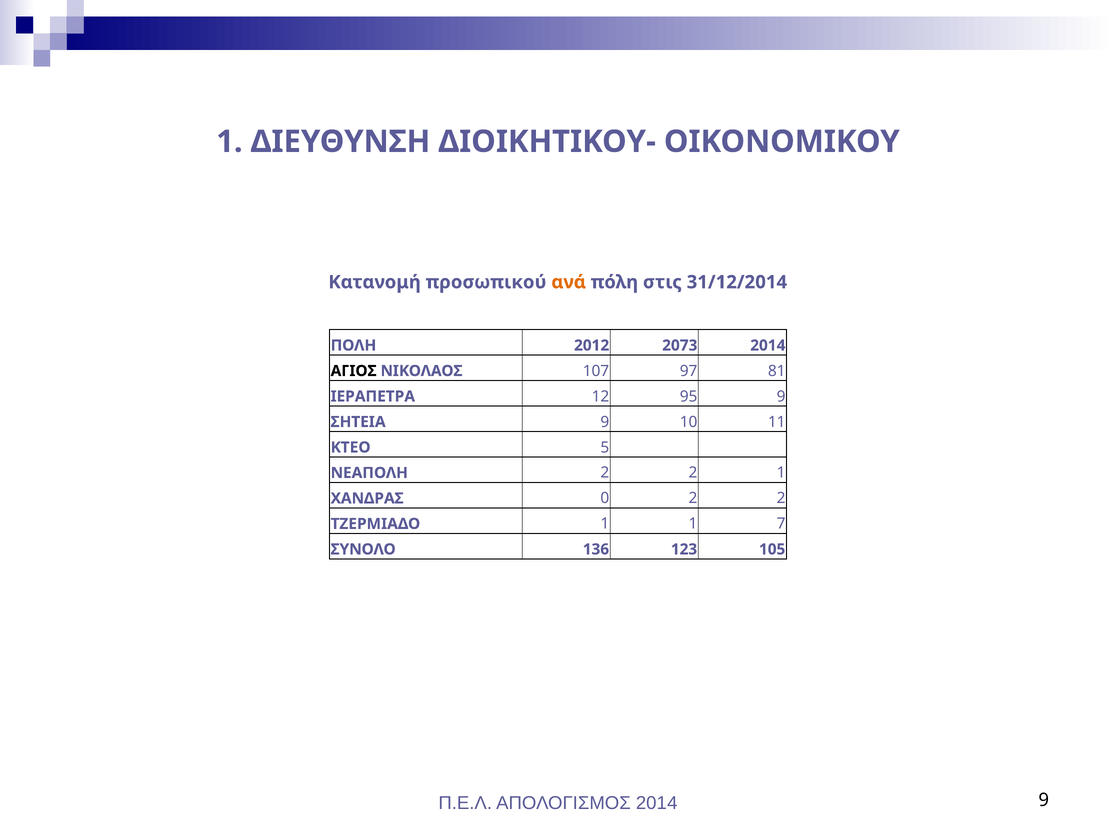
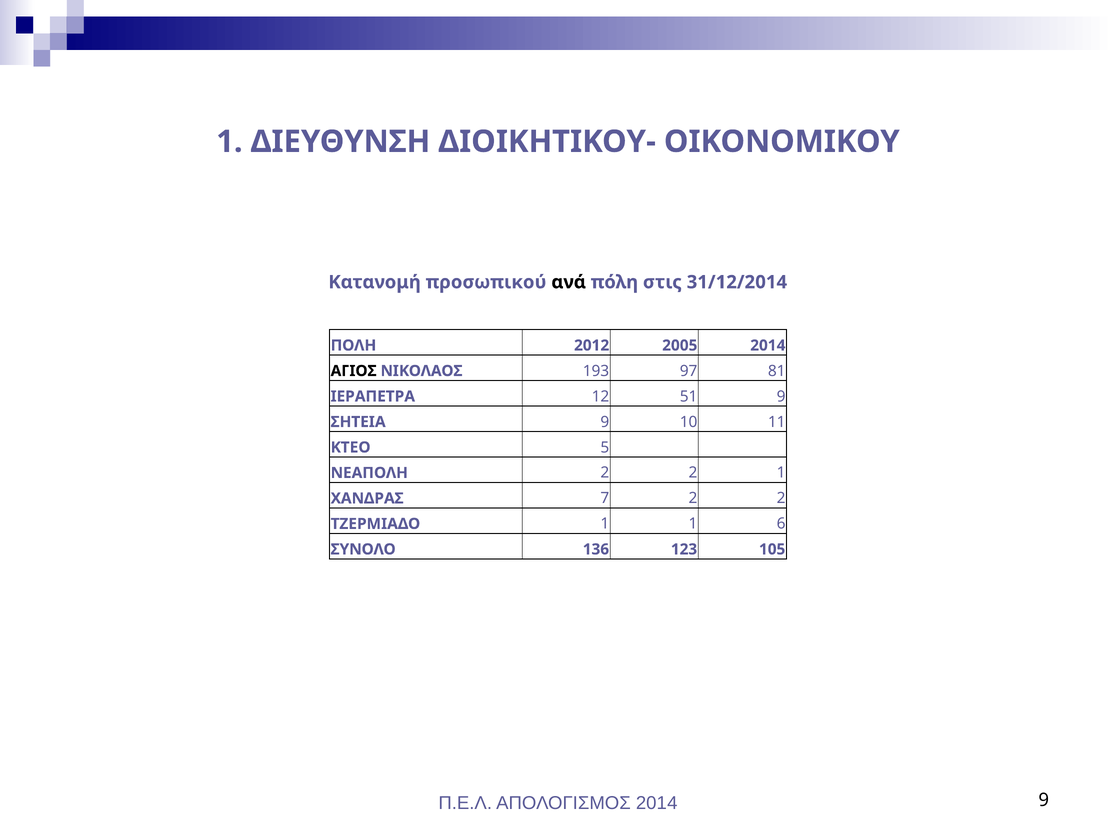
ανά colour: orange -> black (569, 282)
2073: 2073 -> 2005 (680, 345)
107: 107 -> 193 (596, 371)
95: 95 -> 51 (689, 396)
0: 0 -> 7 (605, 498)
7: 7 -> 6 (781, 524)
